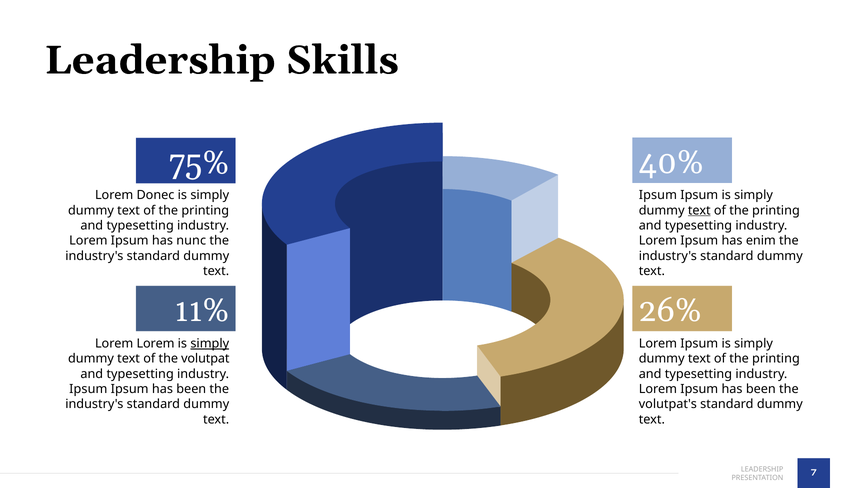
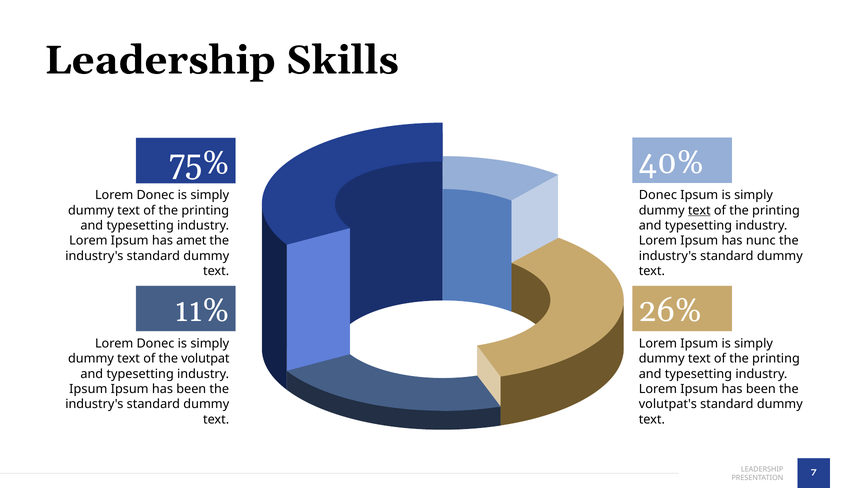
Ipsum: Ipsum -> Donec (658, 195)
nunc: nunc -> amet (191, 241)
enim: enim -> nunc (761, 241)
Lorem: Lorem -> Donec (155, 344)
simply underline: present -> none (210, 344)
